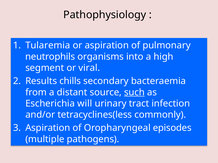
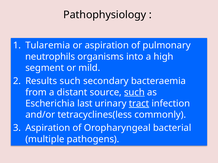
viral: viral -> mild (89, 68)
Results chills: chills -> such (70, 81)
will: will -> last (85, 104)
tract underline: none -> present (139, 104)
episodes: episodes -> bacterial (172, 128)
